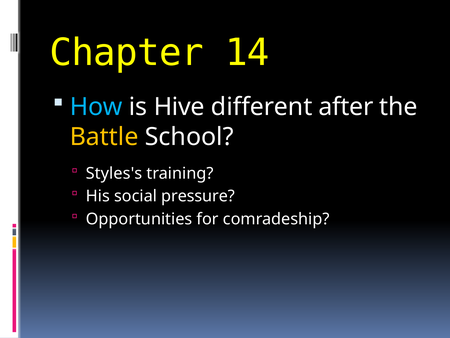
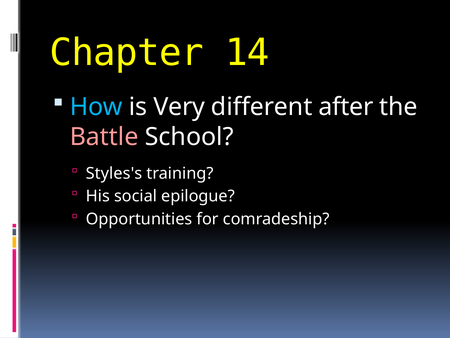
Hive: Hive -> Very (179, 107)
Battle colour: yellow -> pink (104, 137)
pressure: pressure -> epilogue (198, 196)
